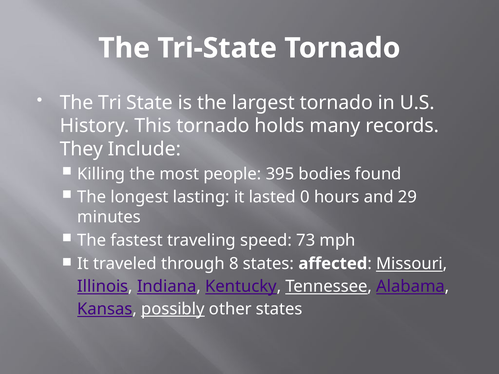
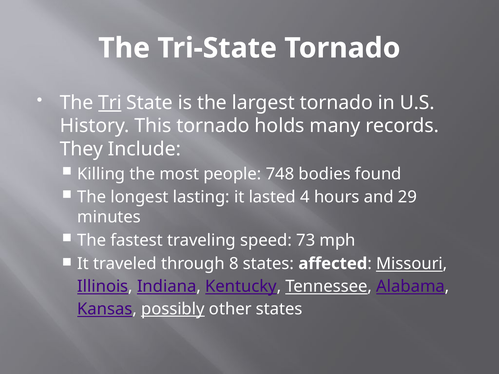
Tri underline: none -> present (110, 103)
395: 395 -> 748 (280, 174)
0: 0 -> 4 (305, 197)
